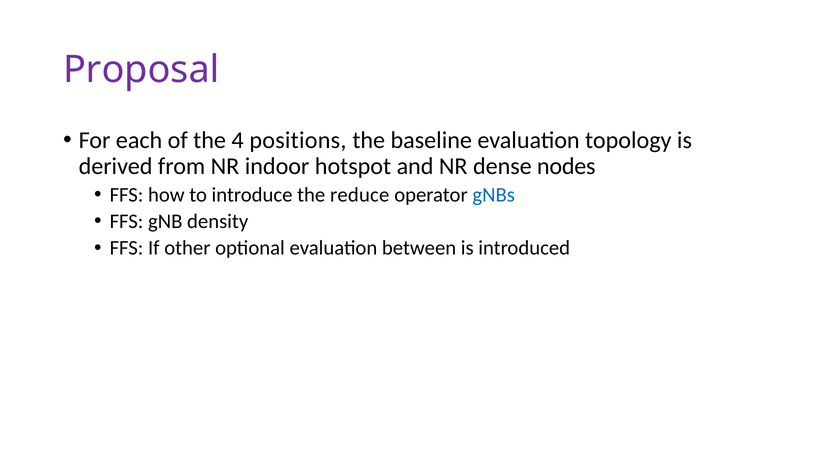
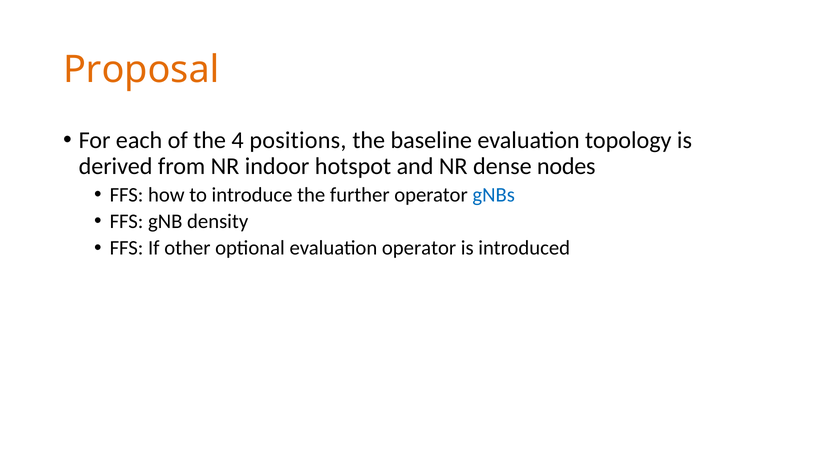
Proposal colour: purple -> orange (141, 70)
reduce: reduce -> further (360, 195)
evaluation between: between -> operator (419, 248)
